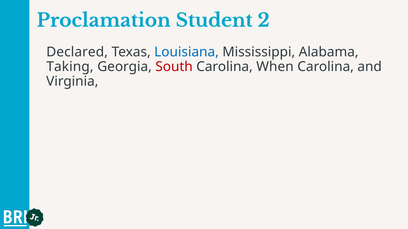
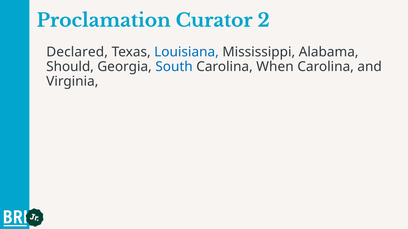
Student: Student -> Curator (214, 21)
Taking: Taking -> Should (70, 67)
South colour: red -> blue (174, 67)
